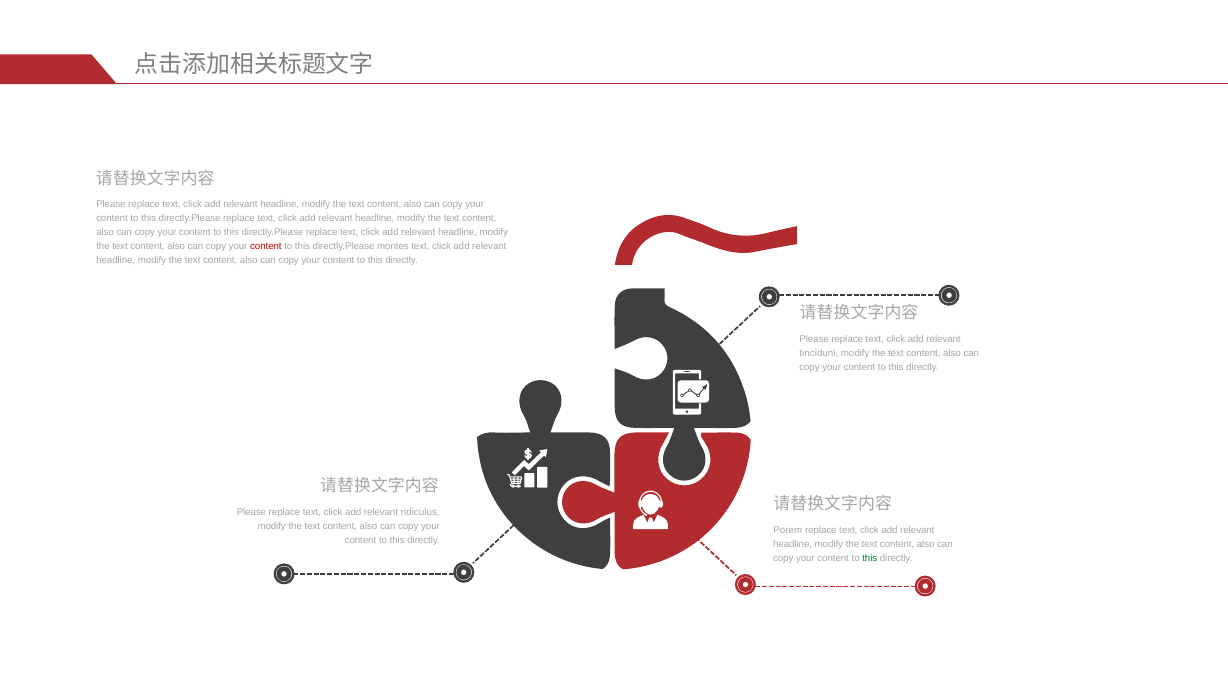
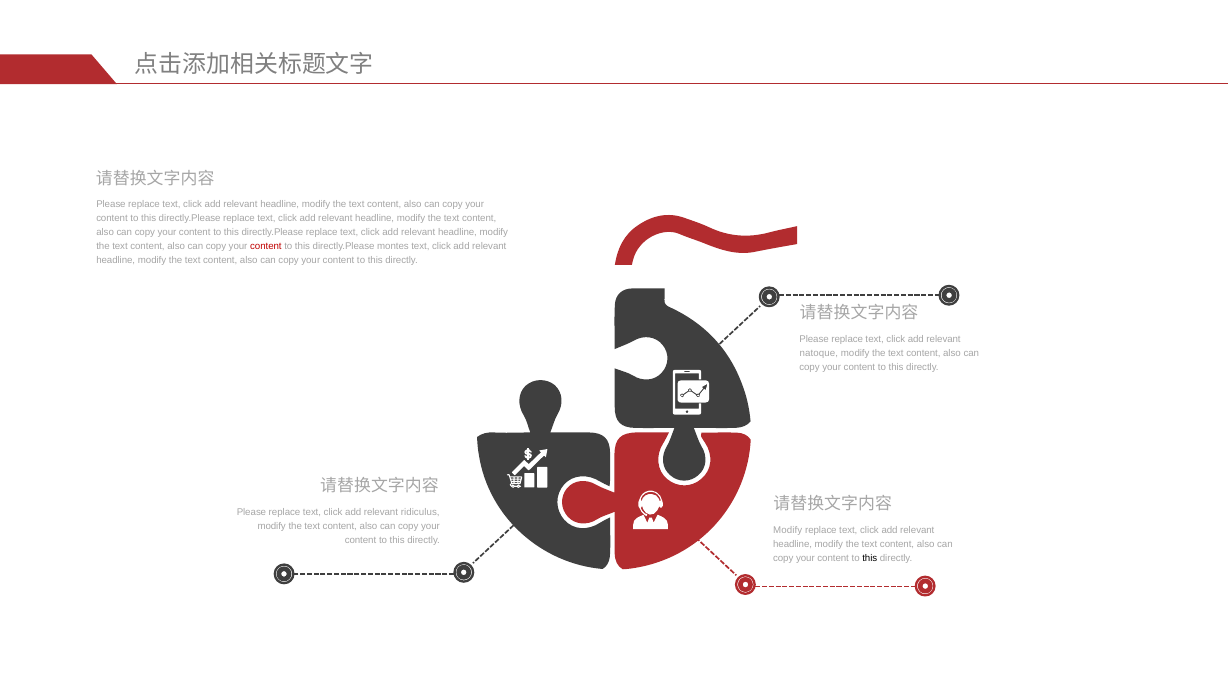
tinciduni: tinciduni -> natoque (819, 353)
Porem: Porem -> Modify (788, 530)
this colour: green -> black (870, 558)
